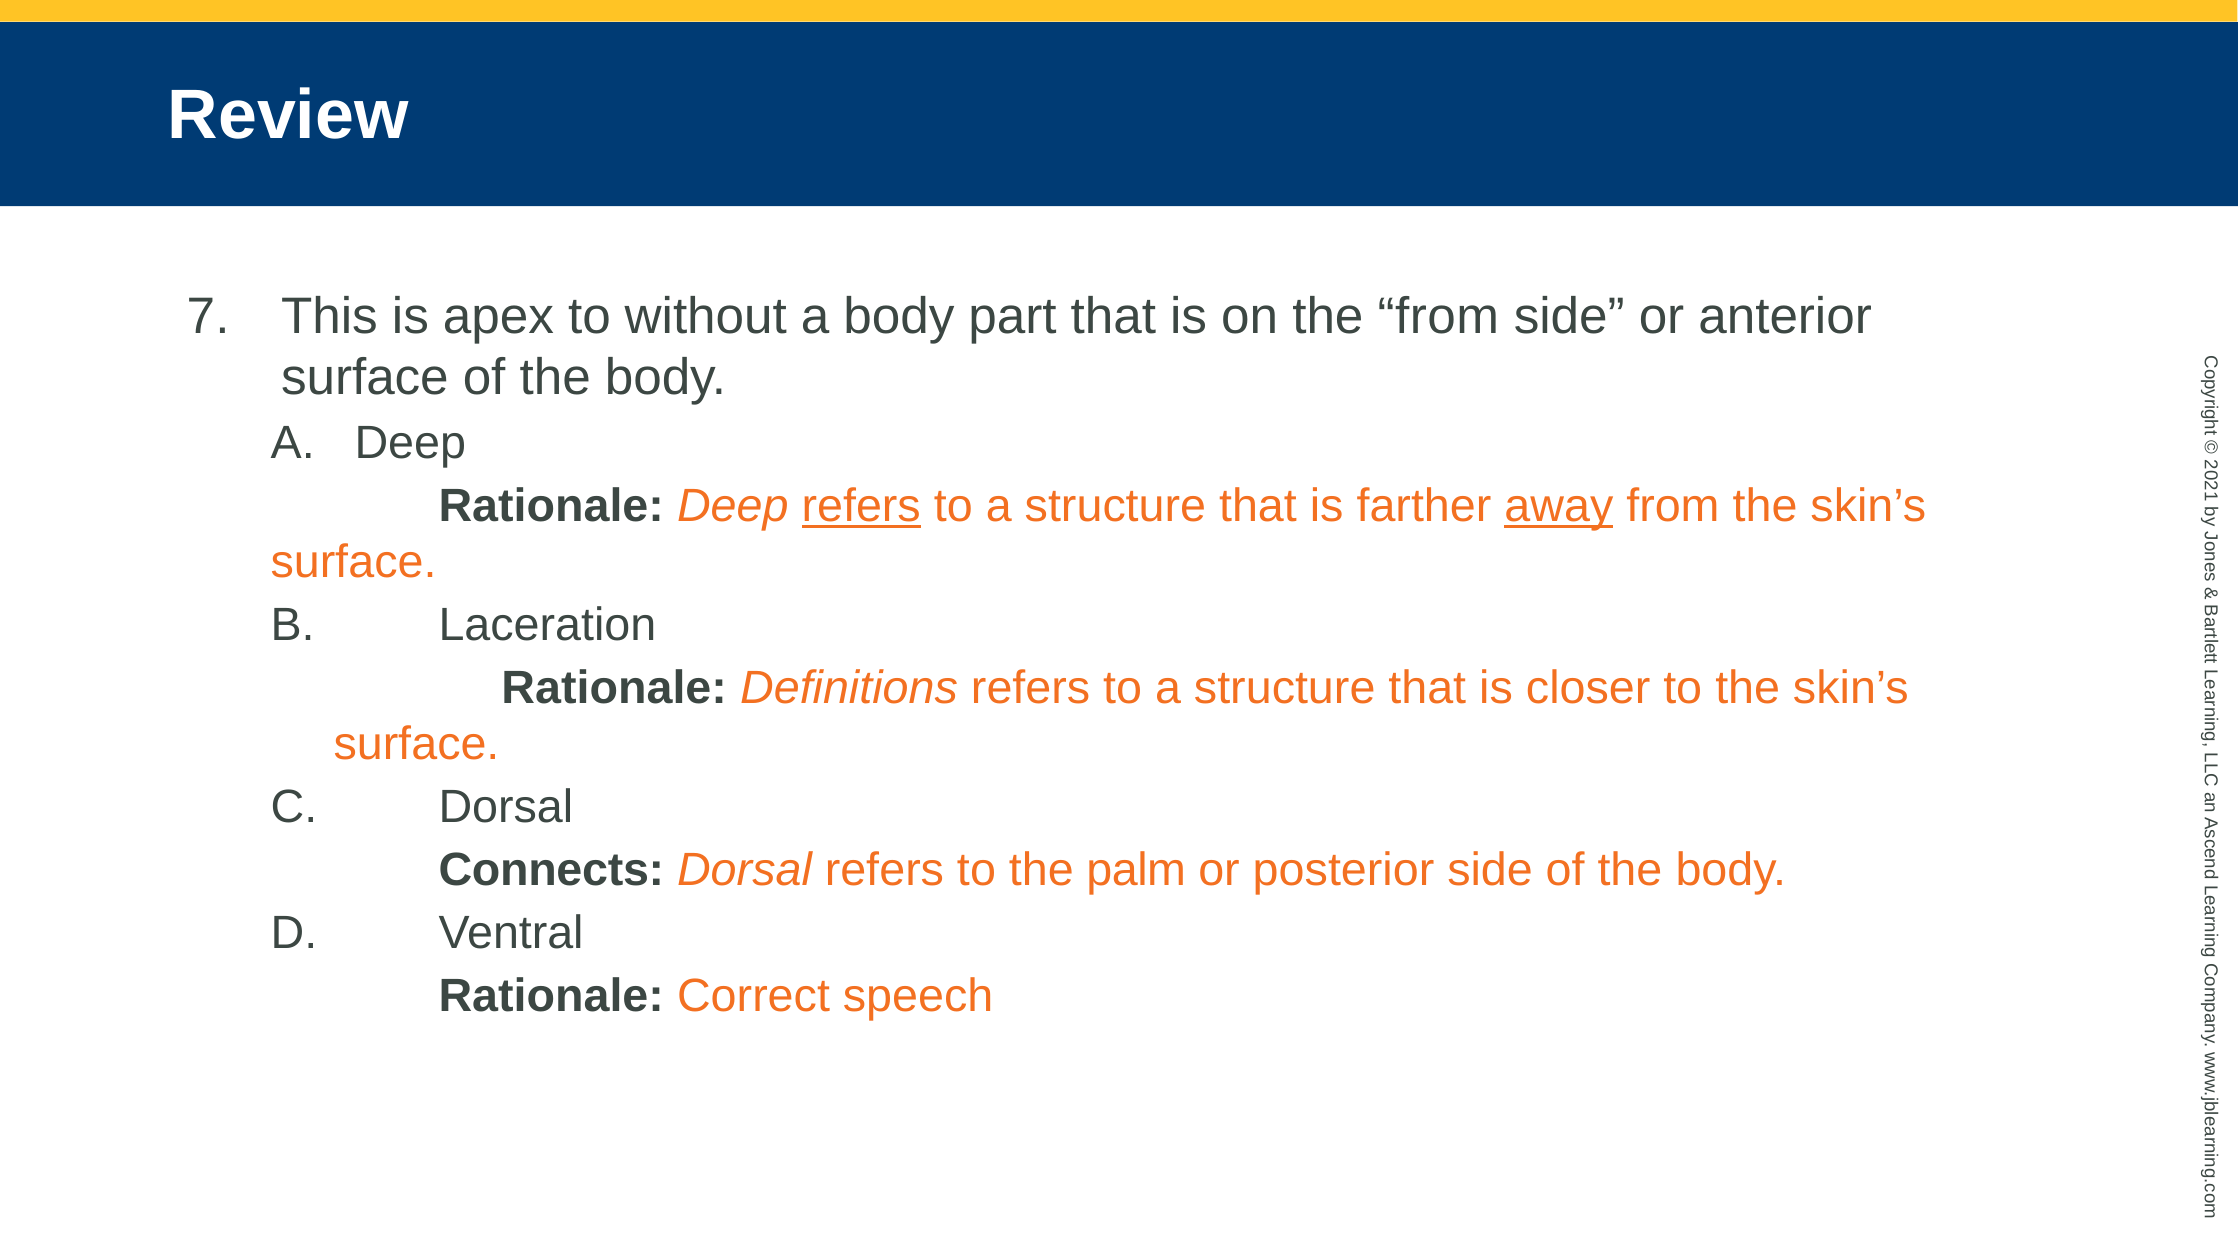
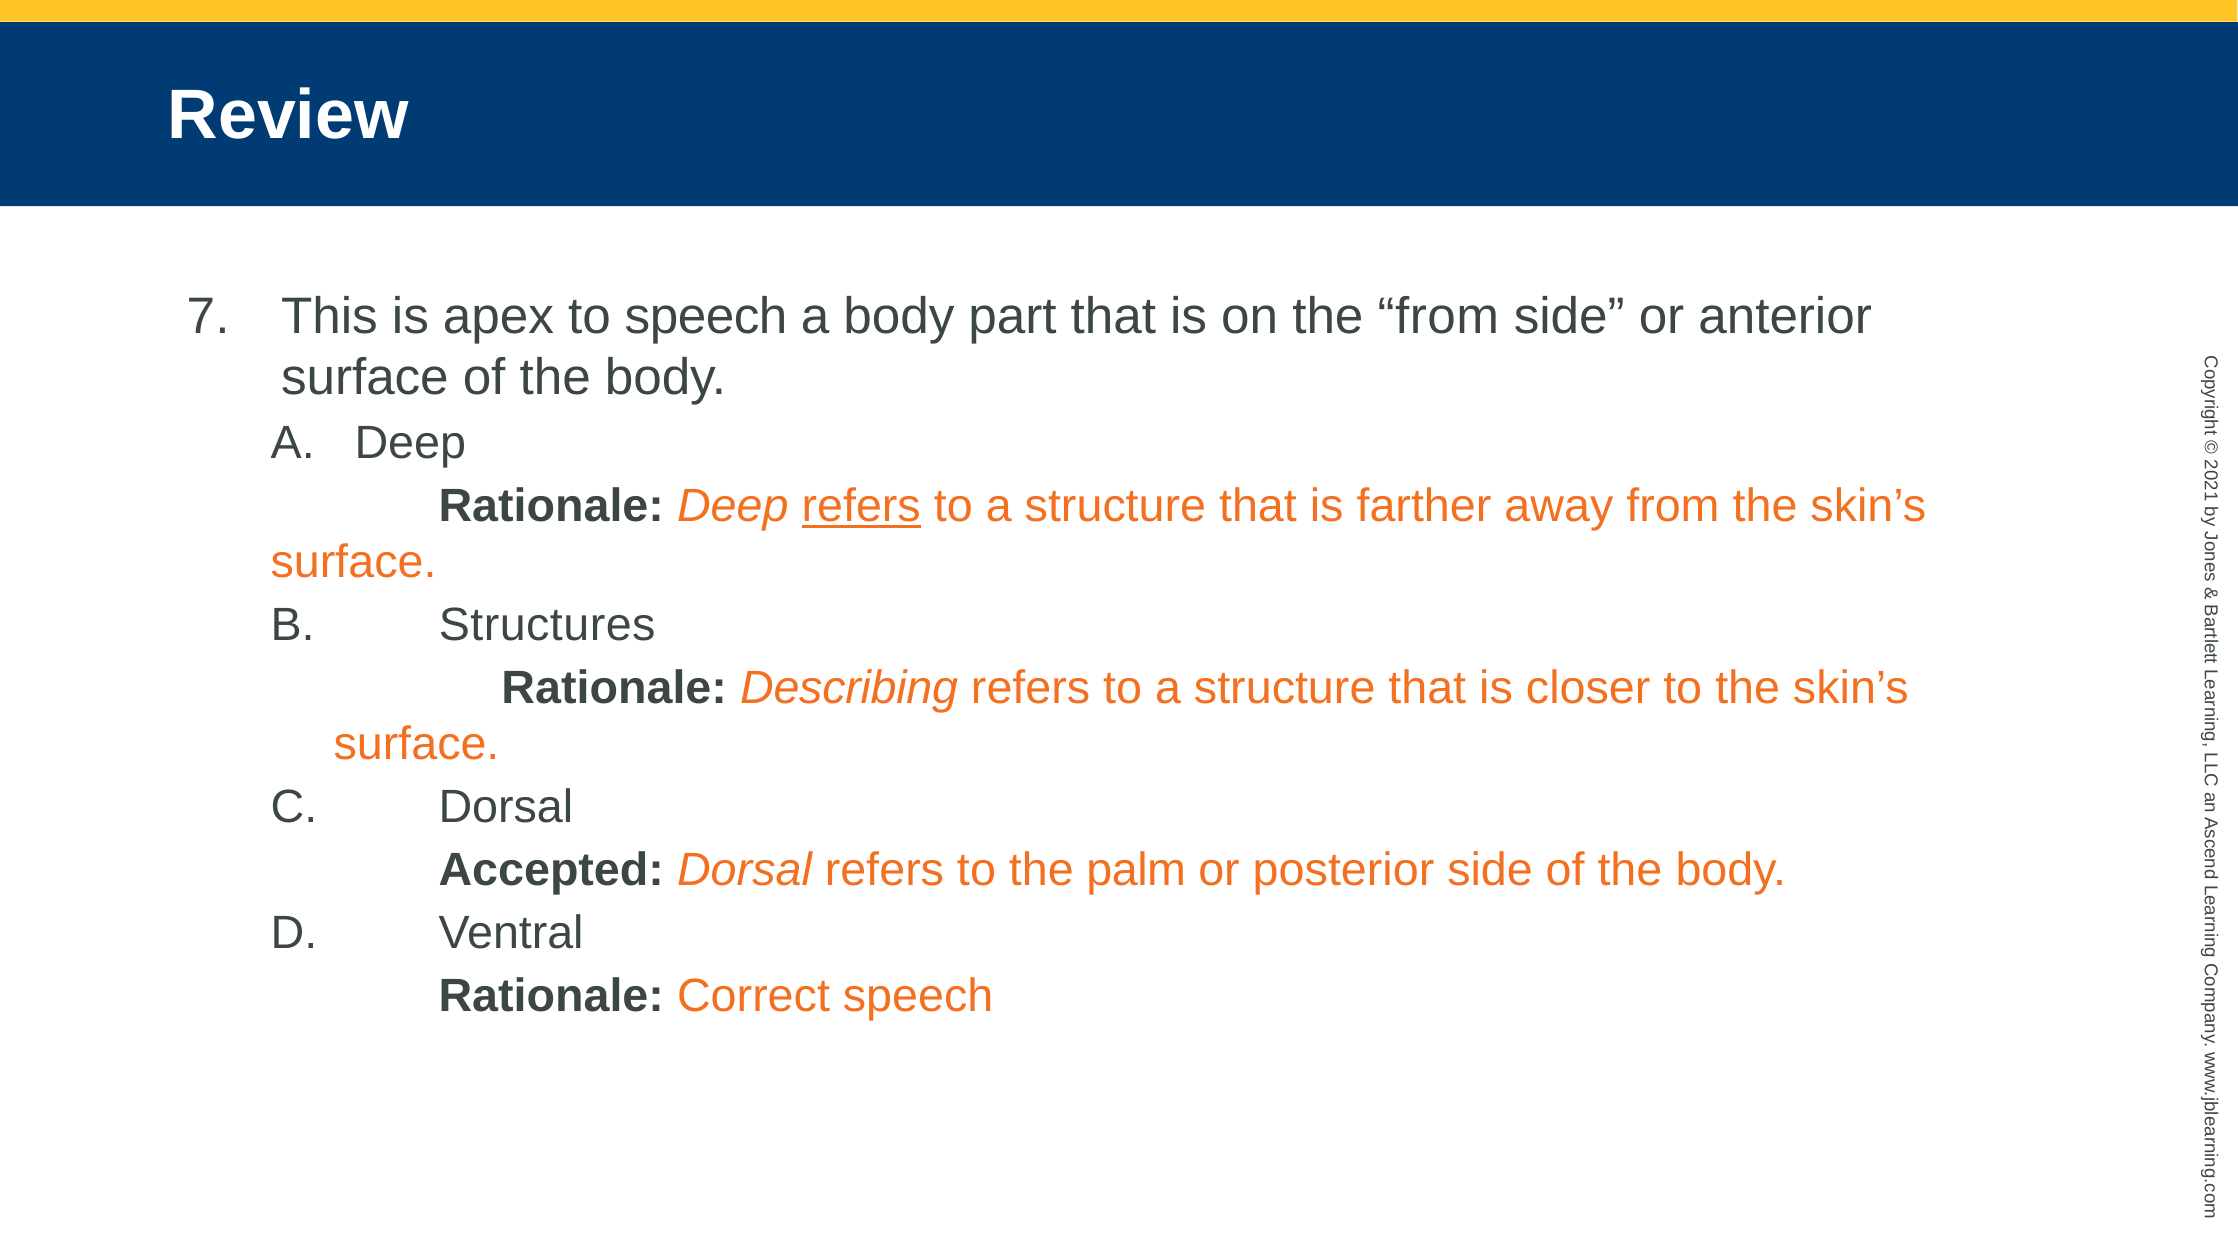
to without: without -> speech (706, 316)
away underline: present -> none (1559, 506)
Laceration: Laceration -> Structures (547, 625)
Definitions: Definitions -> Describing (849, 688)
Connects: Connects -> Accepted (551, 870)
